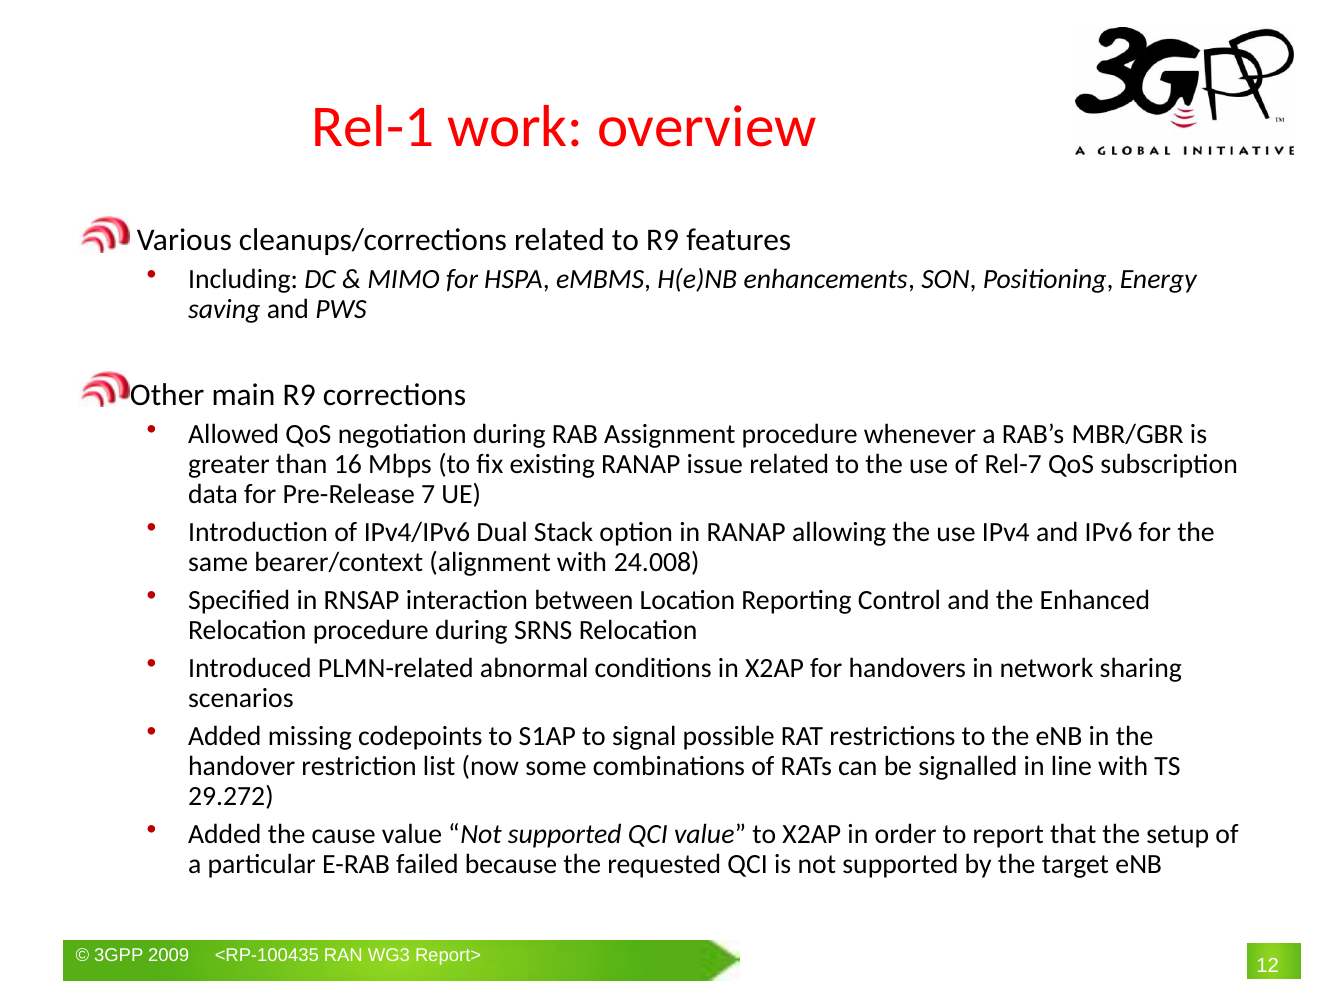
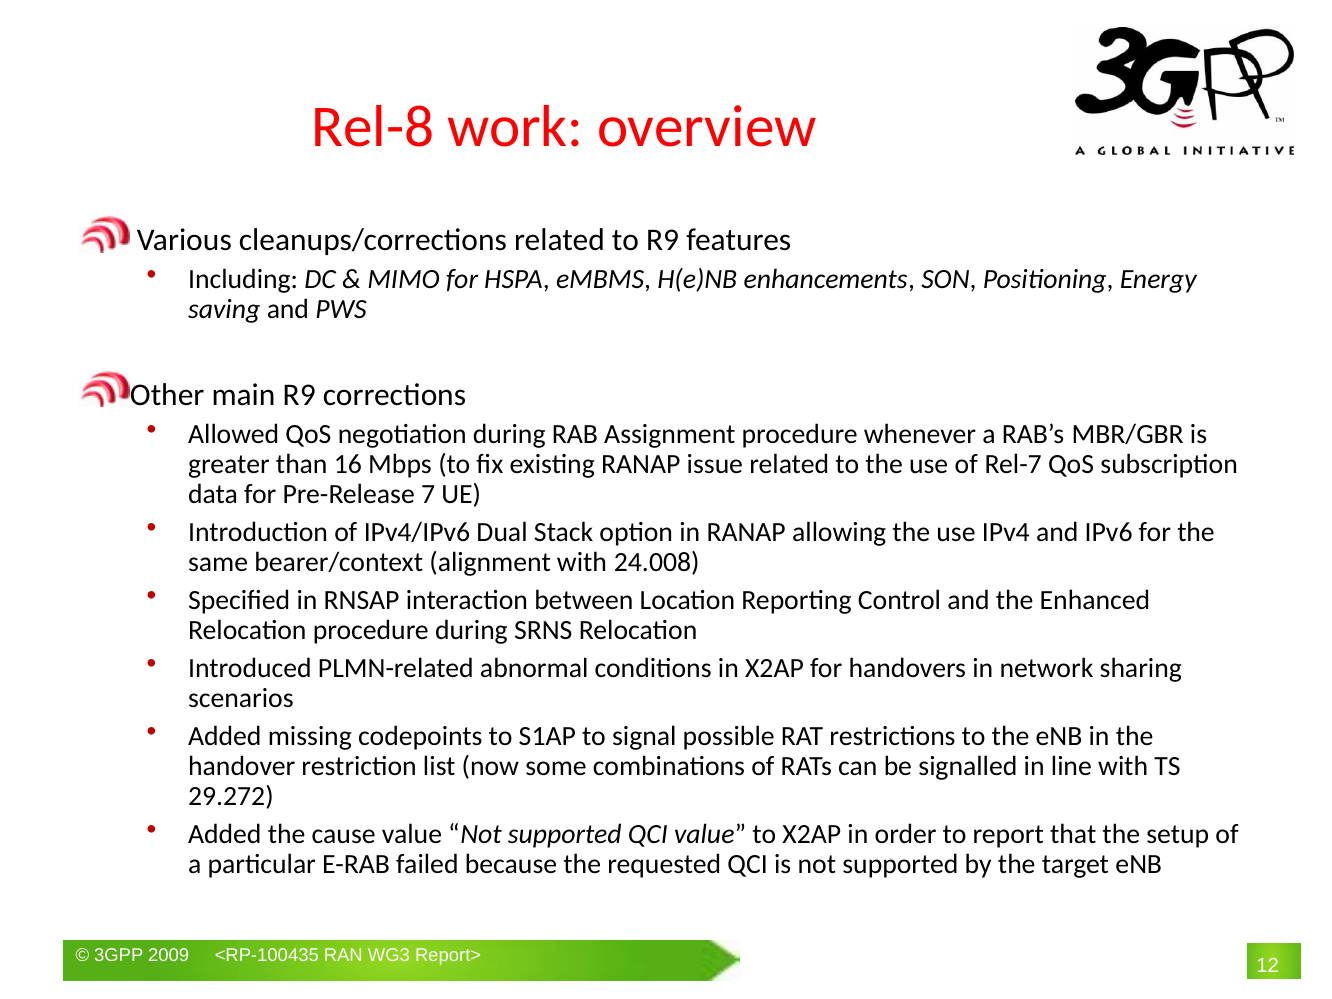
Rel-1: Rel-1 -> Rel-8 (373, 127)
